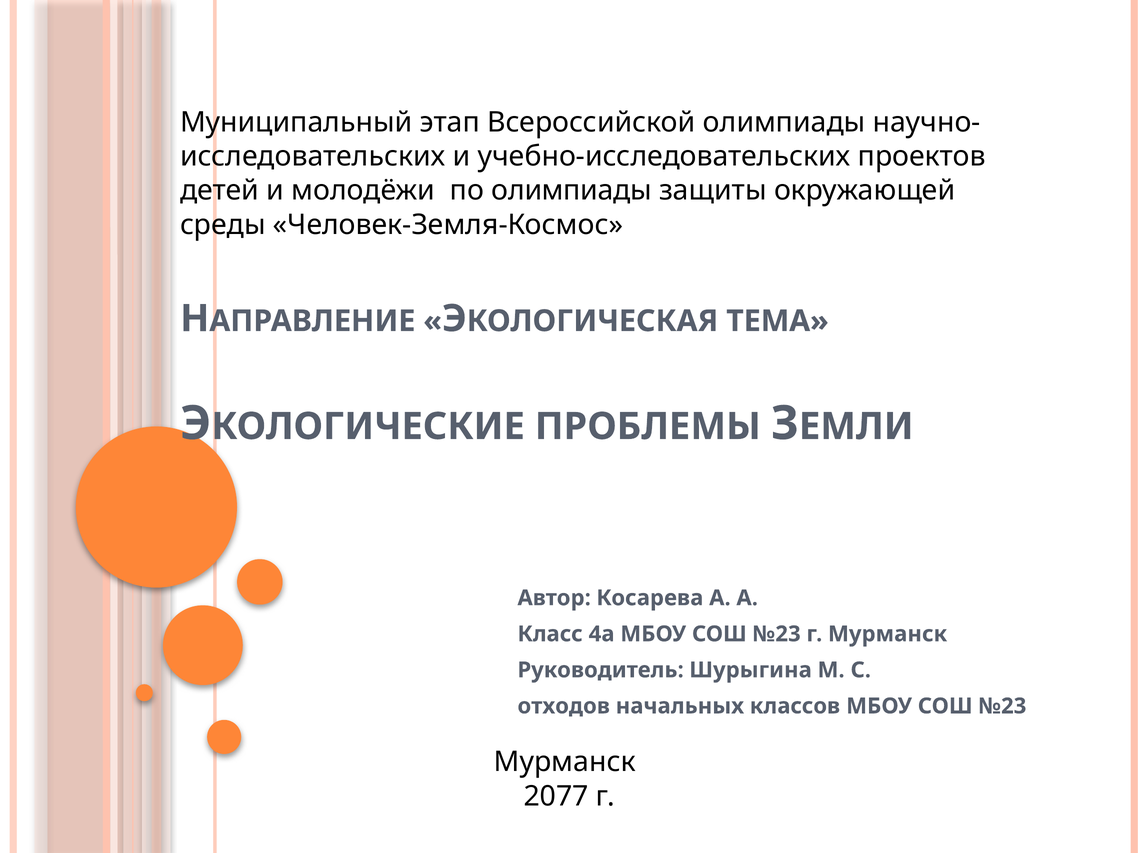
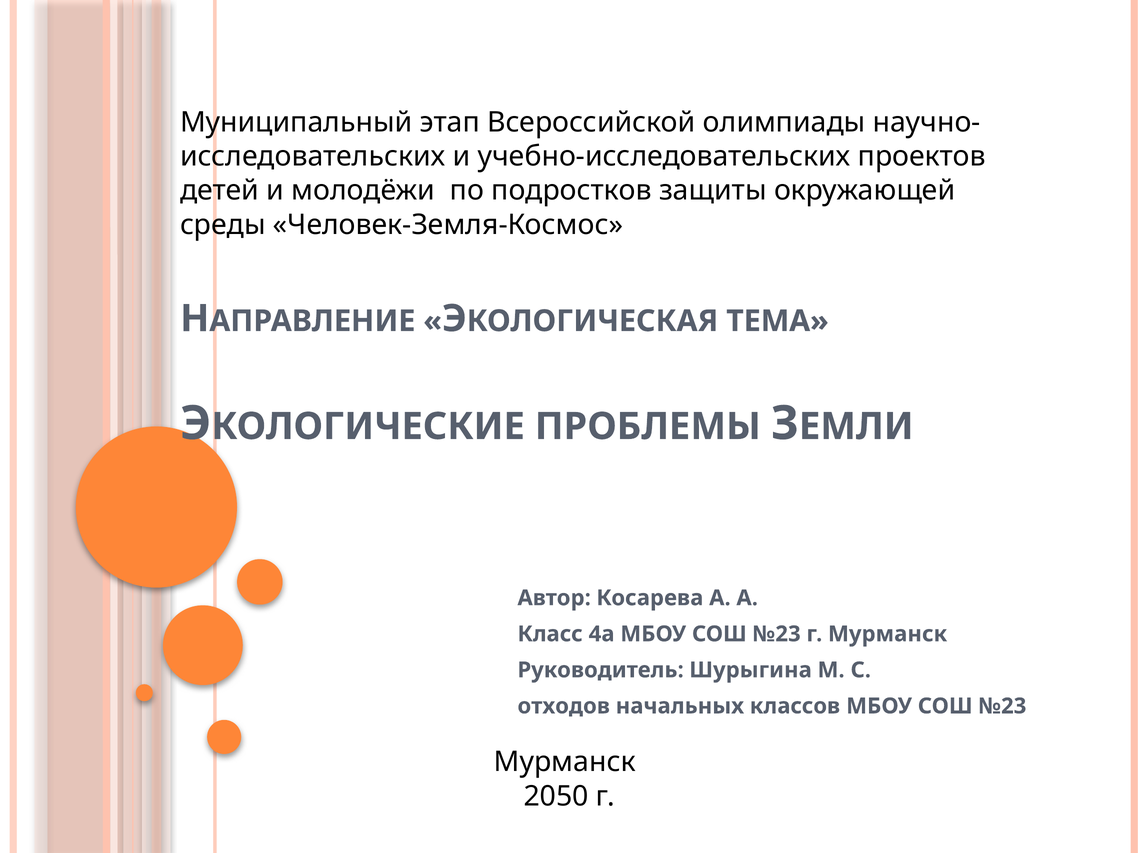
по олимпиады: олимпиады -> подростков (572, 191)
2077: 2077 -> 2050 (556, 797)
